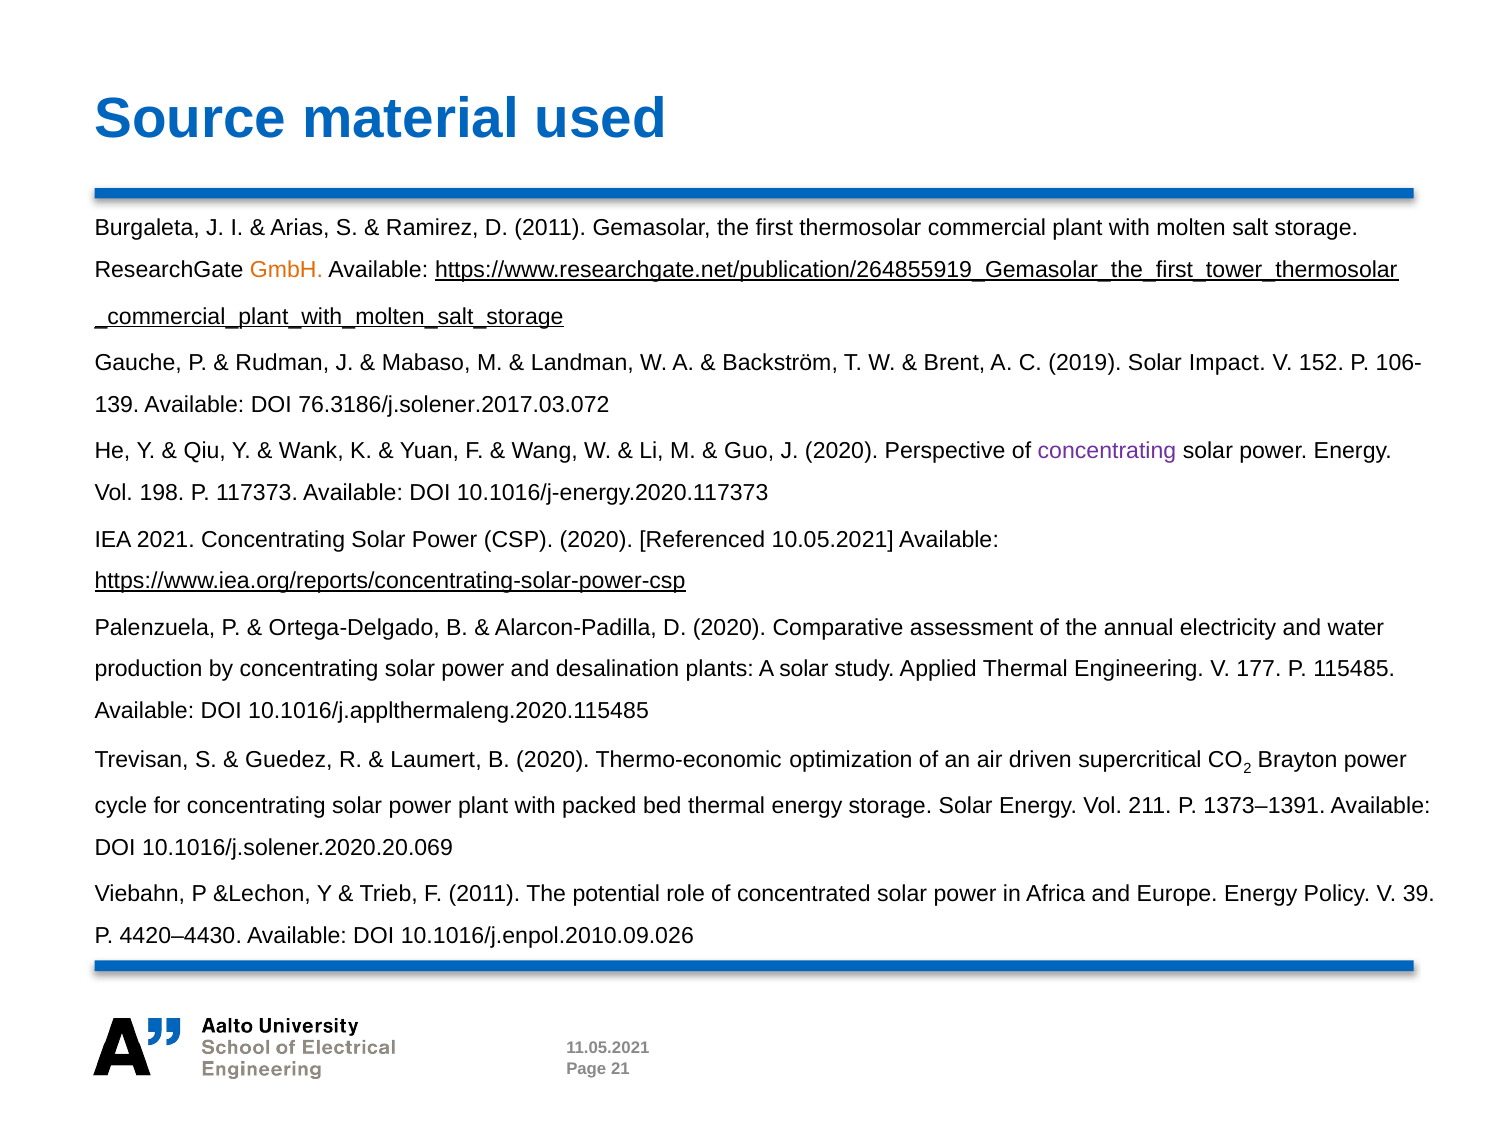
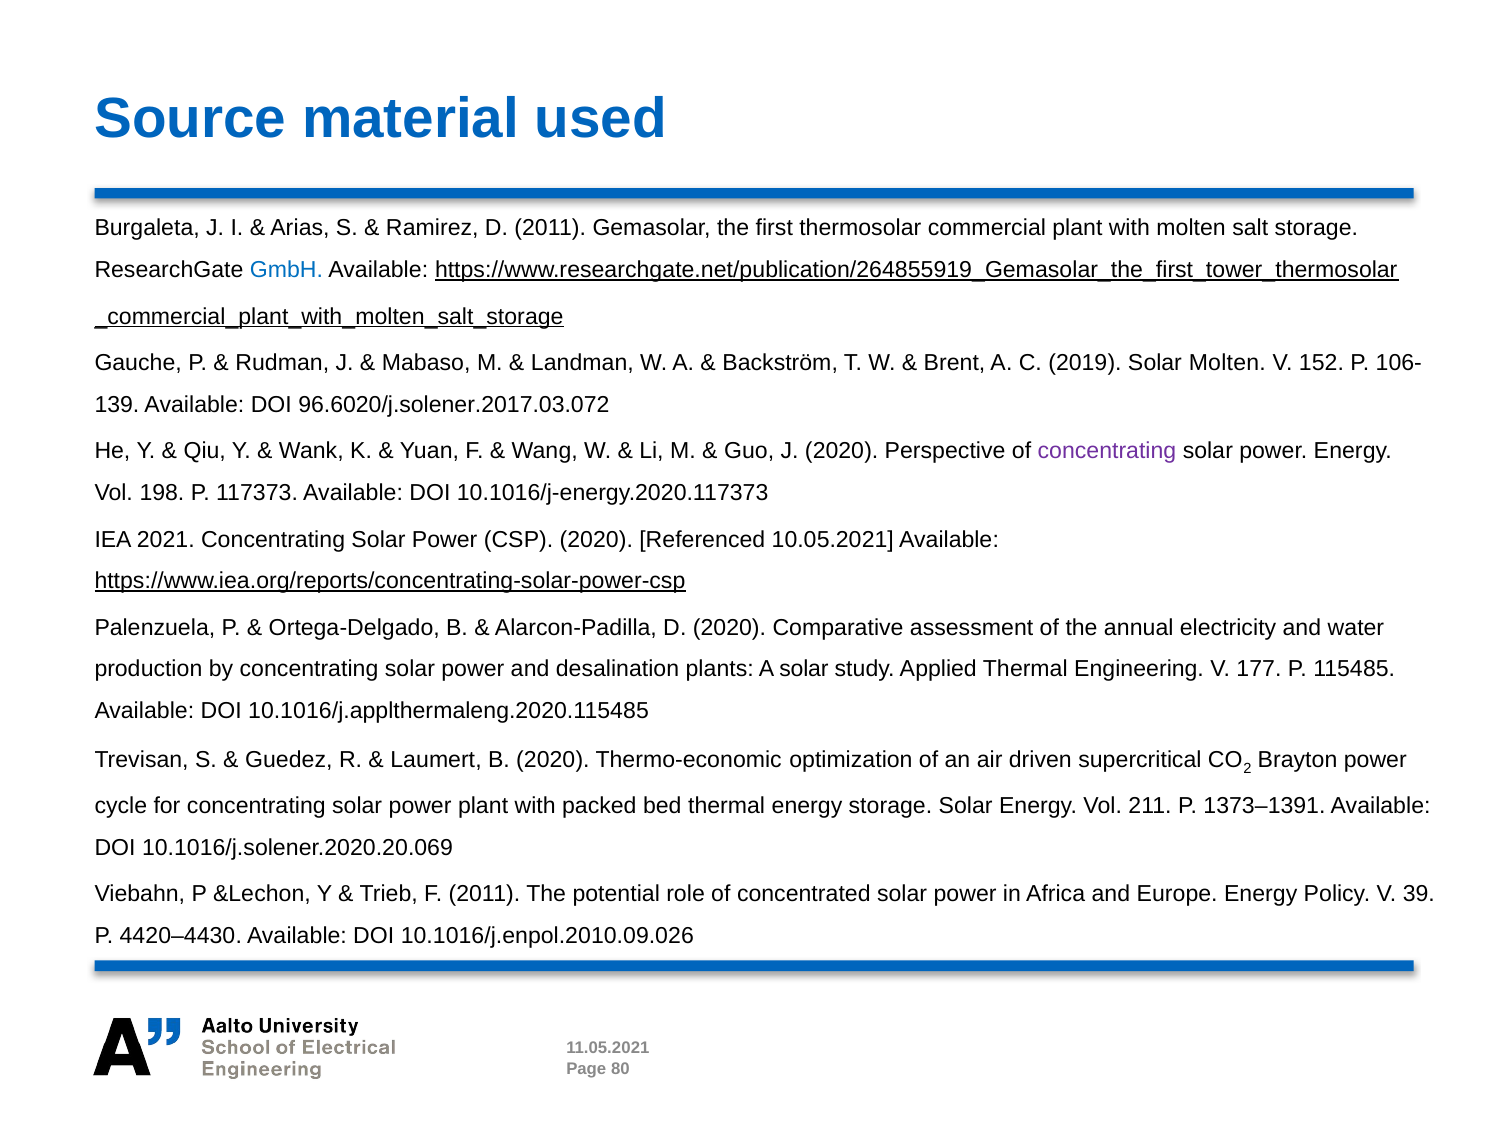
GmbH colour: orange -> blue (286, 270)
Solar Impact: Impact -> Molten (1227, 363)
76.3186/j.solener.2017.03.072: 76.3186/j.solener.2017.03.072 -> 96.6020/j.solener.2017.03.072 (454, 404)
21: 21 -> 80 (620, 1068)
